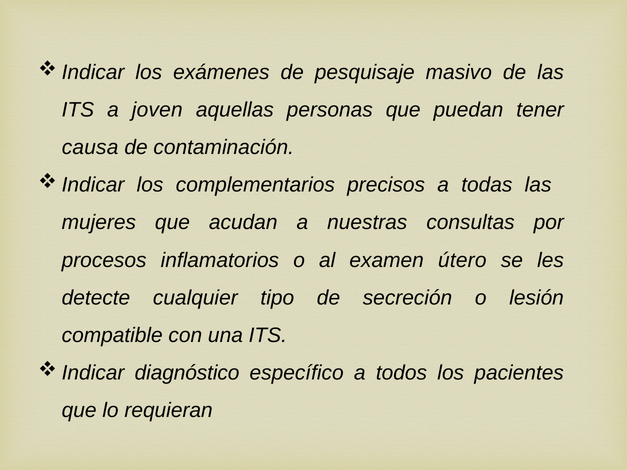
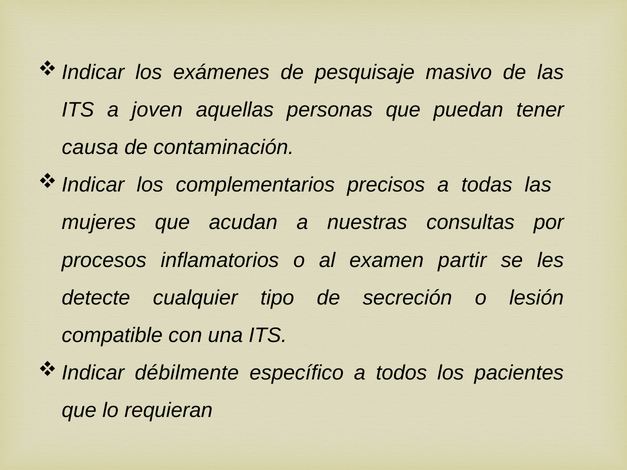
útero: útero -> partir (462, 260)
diagnóstico: diagnóstico -> débilmente (187, 373)
